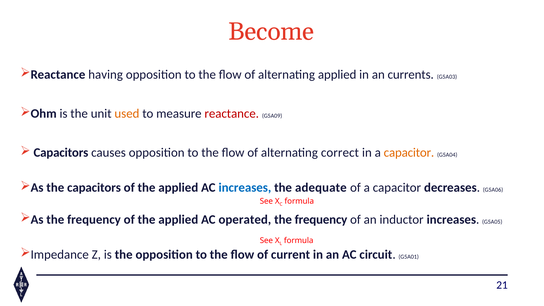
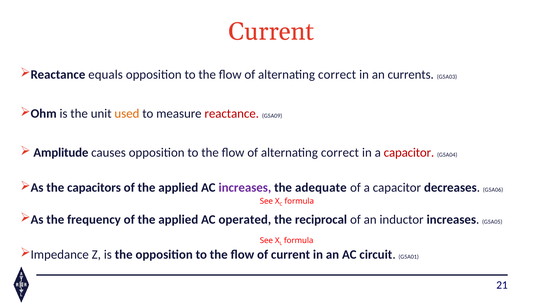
Become: Become -> Current (271, 32)
having: having -> equals (106, 75)
applied: applied -> correct (337, 75)
Capacitors: Capacitors -> Amplitude (61, 153)
capacitor colour: orange -> red (409, 153)
increases colour: blue -> purple (245, 188)
frequency: frequency -> reciprocal (321, 220)
